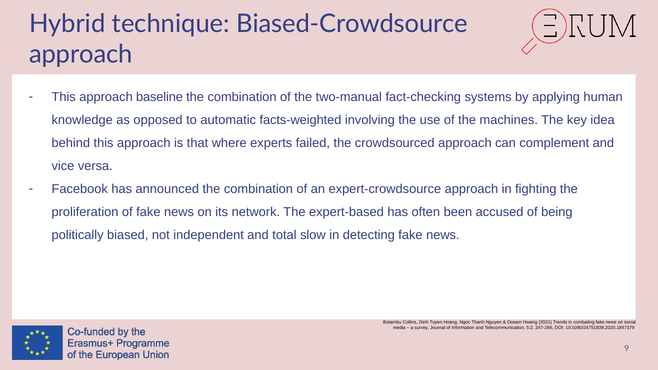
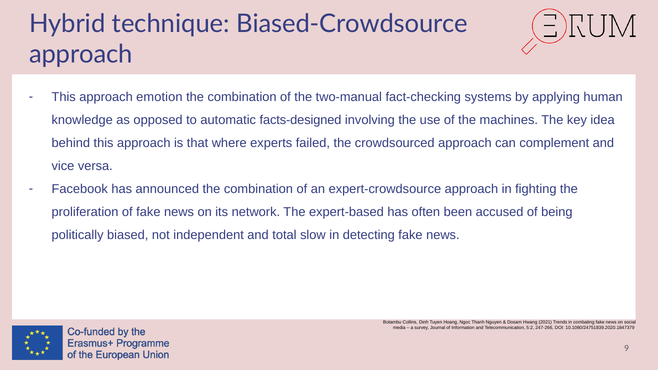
baseline: baseline -> emotion (159, 97)
facts-weighted: facts-weighted -> facts-designed (301, 120)
